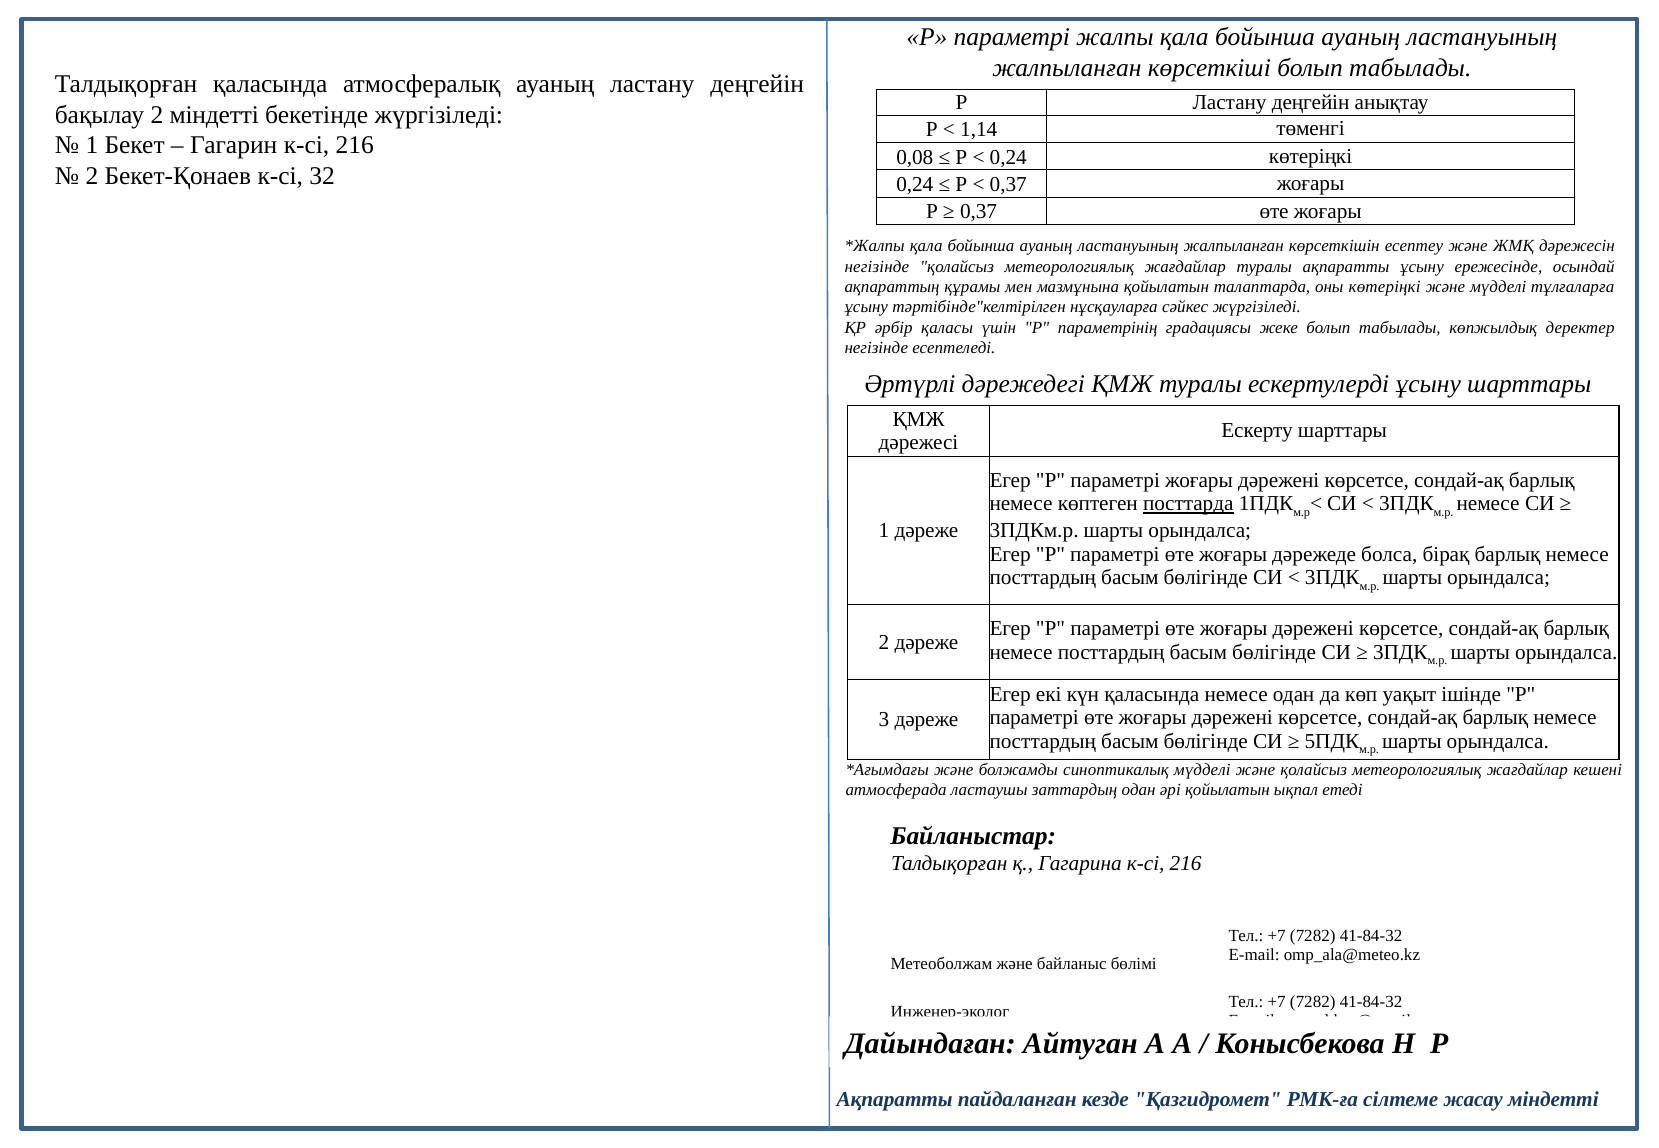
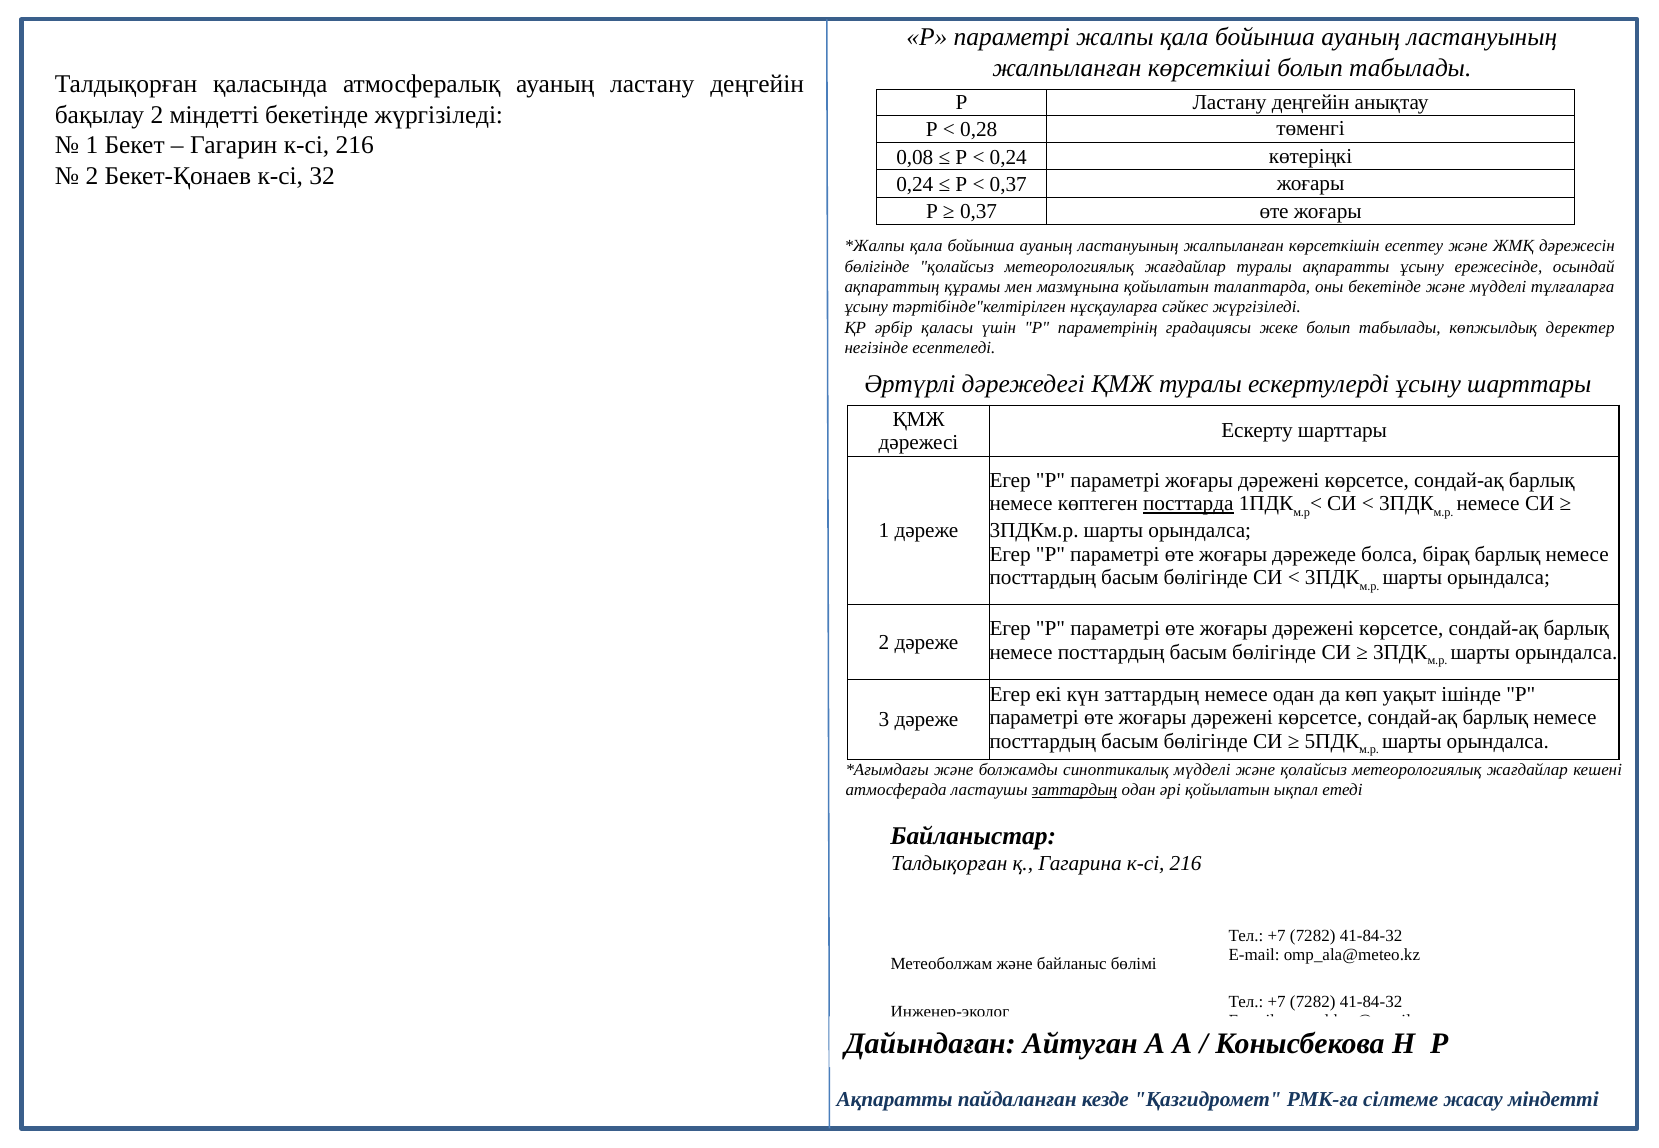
1,14: 1,14 -> 0,28 (979, 130)
негізінде: негізінде -> бөлігінде (877, 267)
оны көтеріңкі: көтеріңкі -> бекетінде (1385, 287)
күн қаласында: қаласында -> заттардың (1152, 695)
заттардың underline: none -> present (1075, 790)
